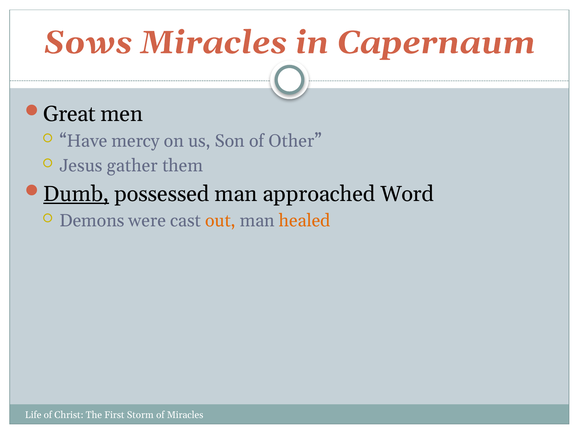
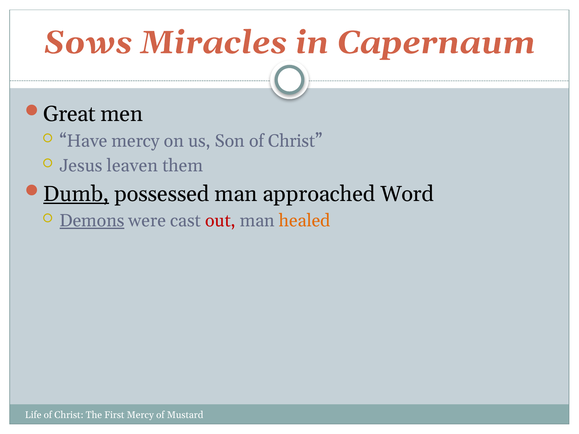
Son of Other: Other -> Christ (295, 141)
gather: gather -> leaven (132, 166)
Demons underline: none -> present (92, 221)
out colour: orange -> red (220, 221)
First Storm: Storm -> Mercy (140, 415)
of Miracles: Miracles -> Mustard (185, 415)
